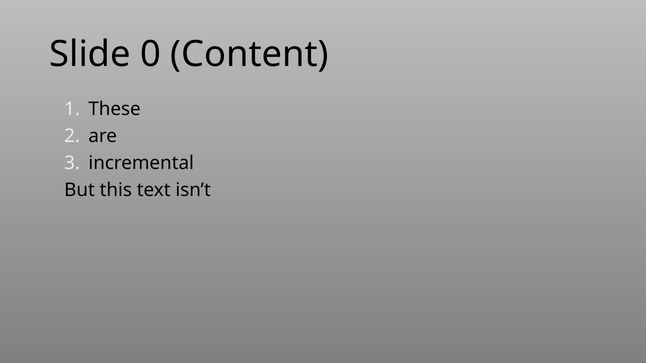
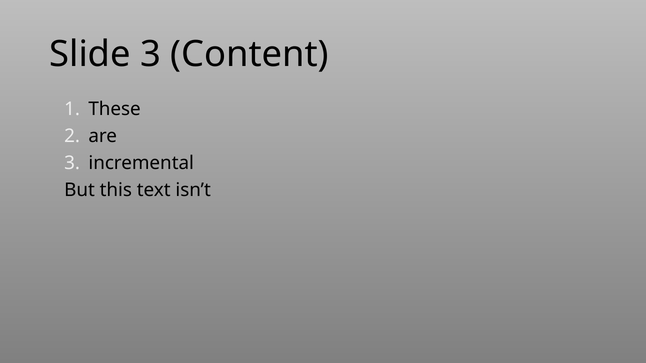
Slide 0: 0 -> 3 (151, 54)
